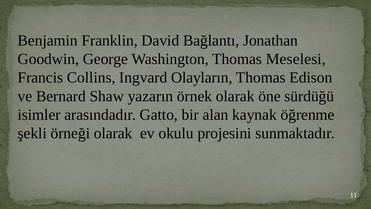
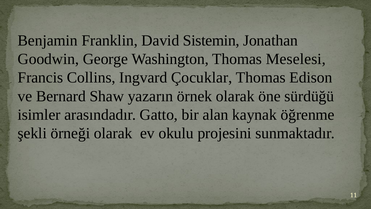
Bağlantı: Bağlantı -> Sistemin (211, 40)
Olayların: Olayların -> Çocuklar (202, 78)
